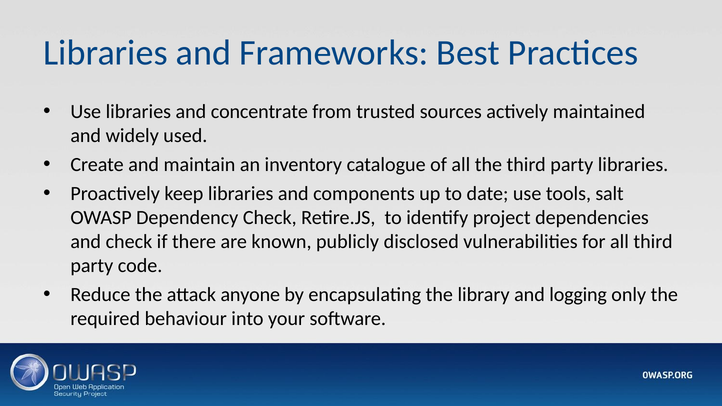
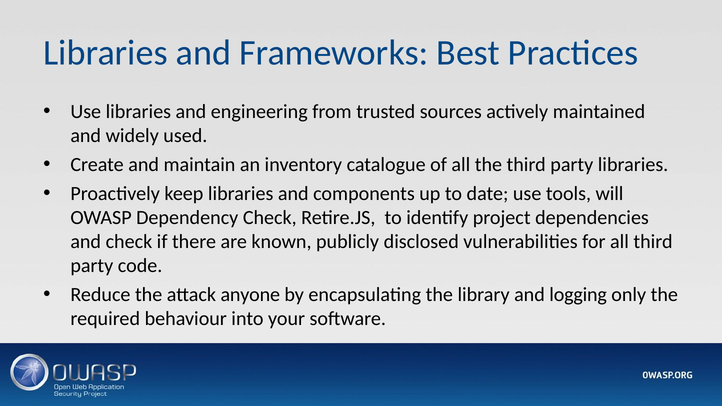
concentrate: concentrate -> engineering (259, 112)
salt: salt -> will (609, 194)
